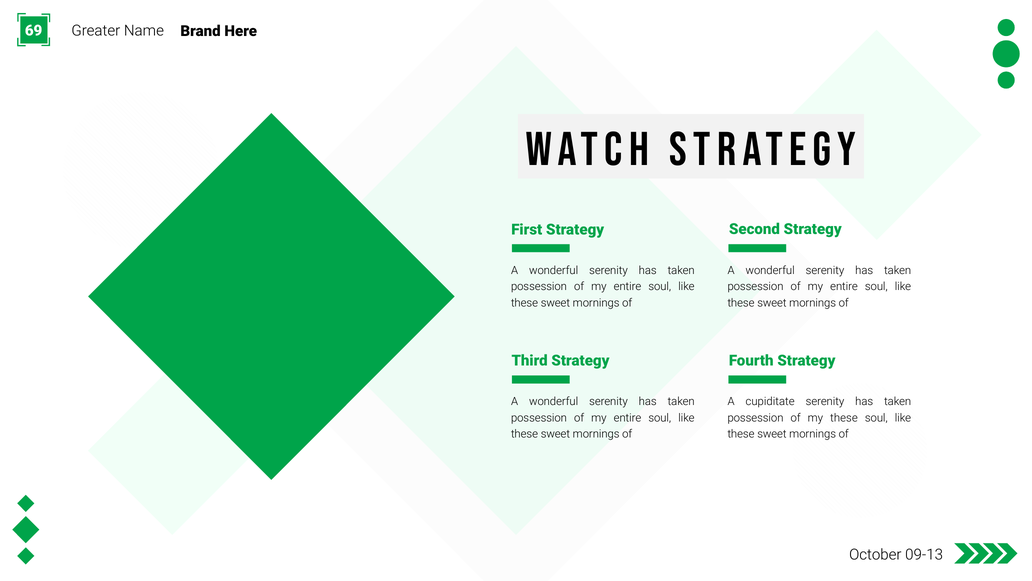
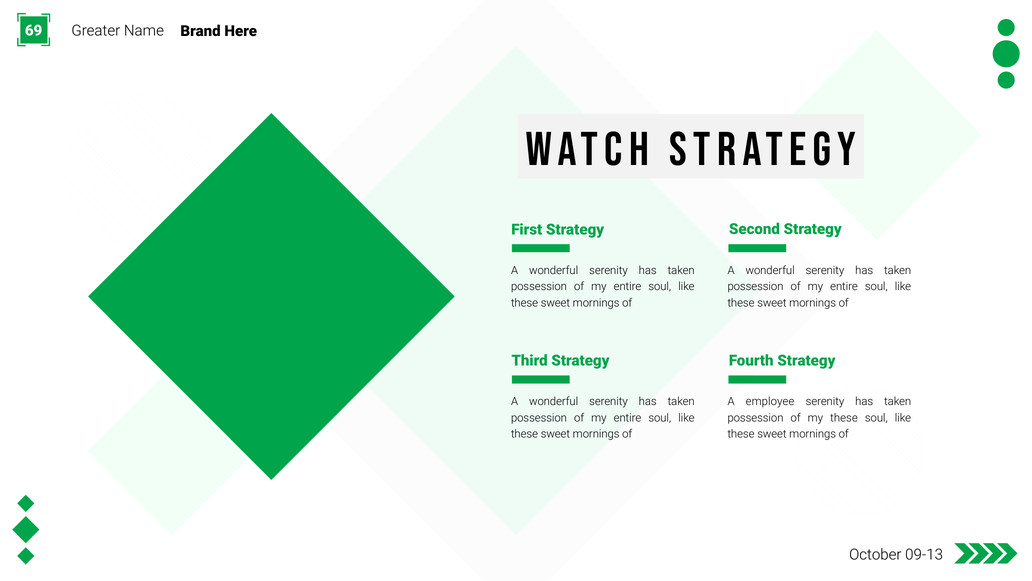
cupiditate: cupiditate -> employee (770, 401)
